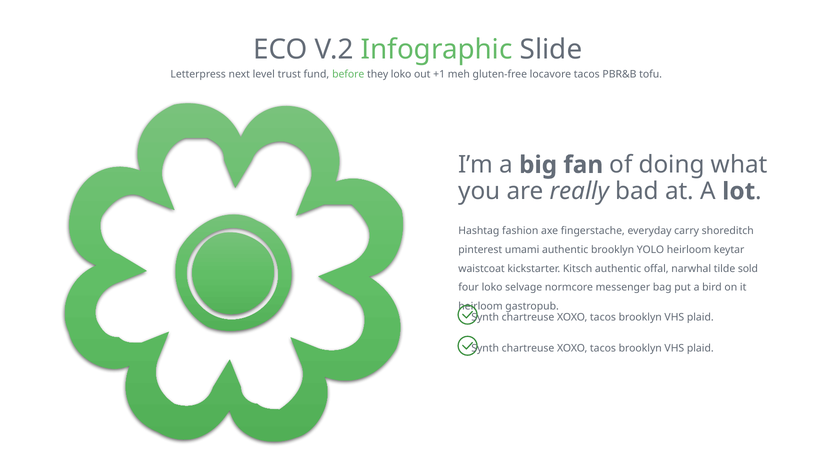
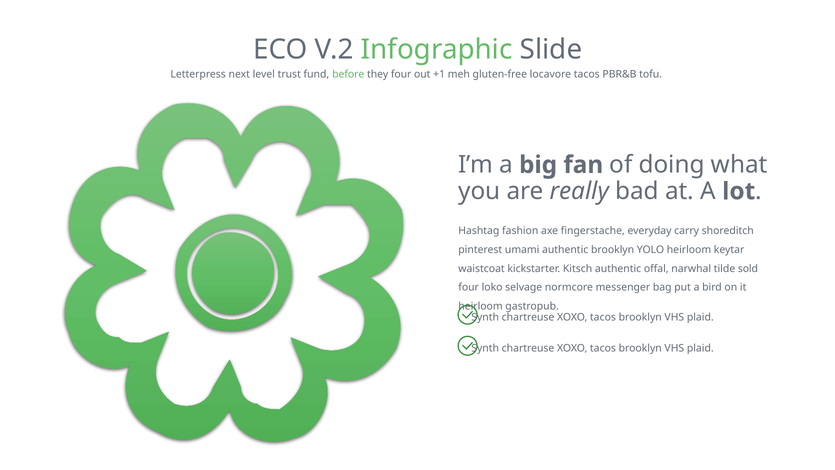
they loko: loko -> four (401, 74)
